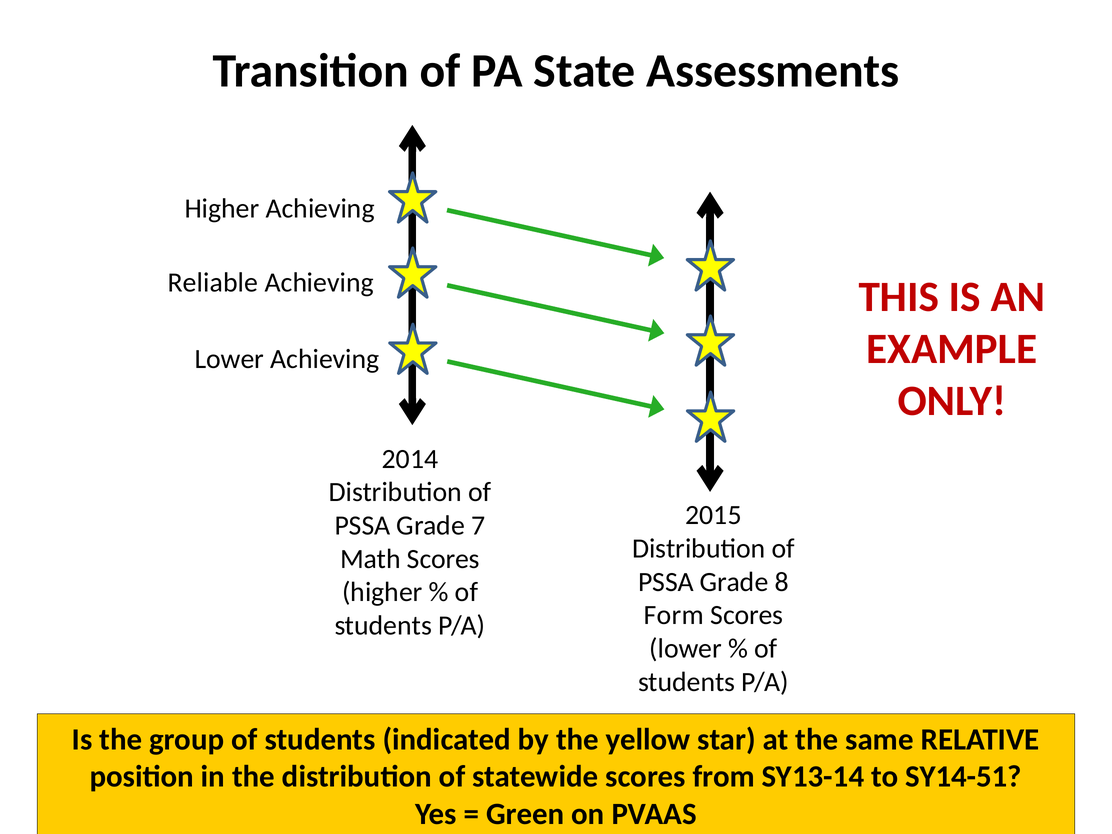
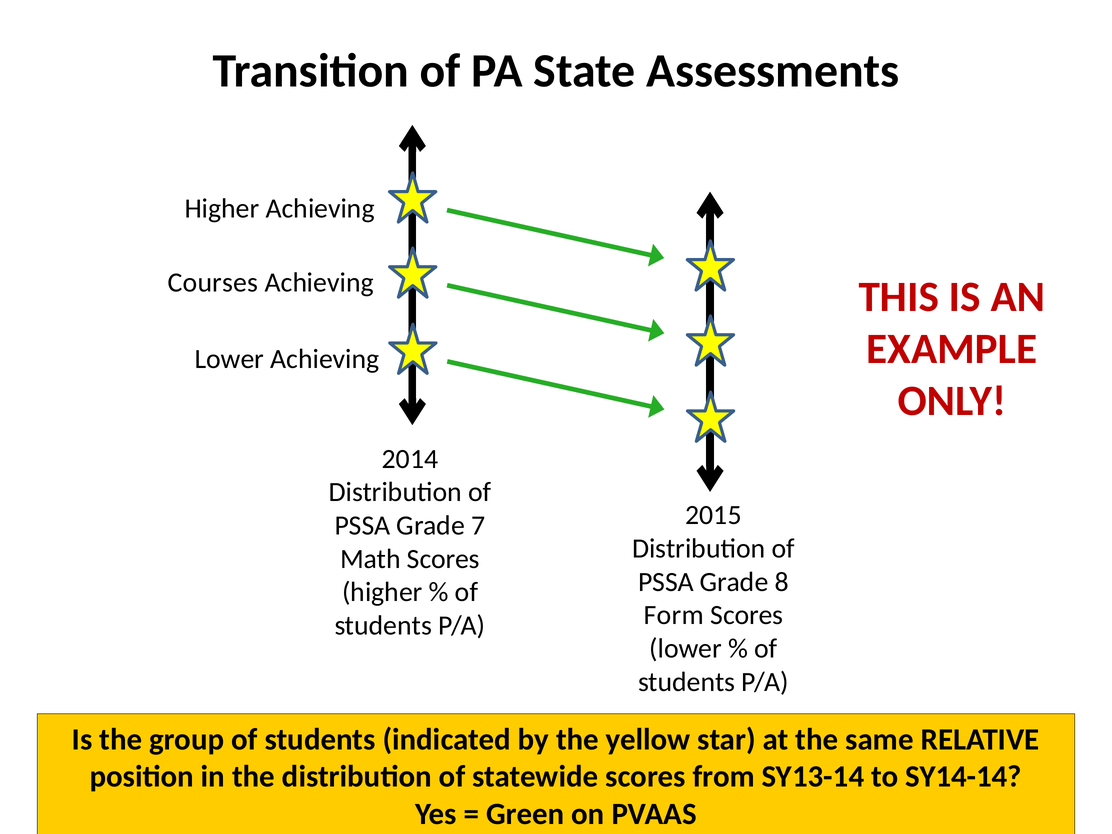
Reliable: Reliable -> Courses (213, 283)
SY14-51: SY14-51 -> SY14-14 (964, 777)
